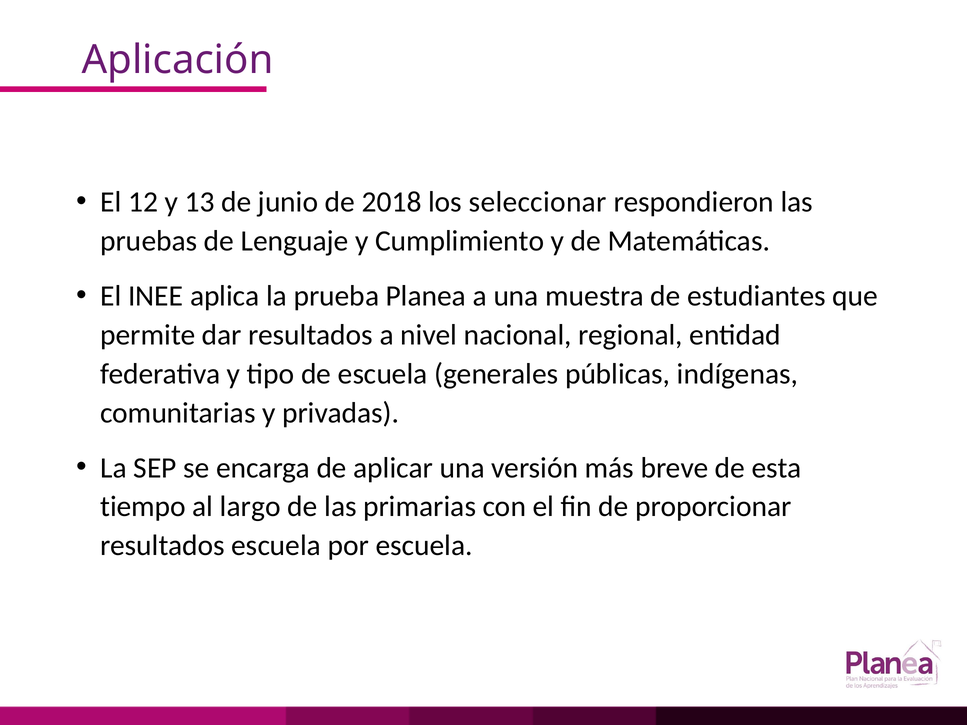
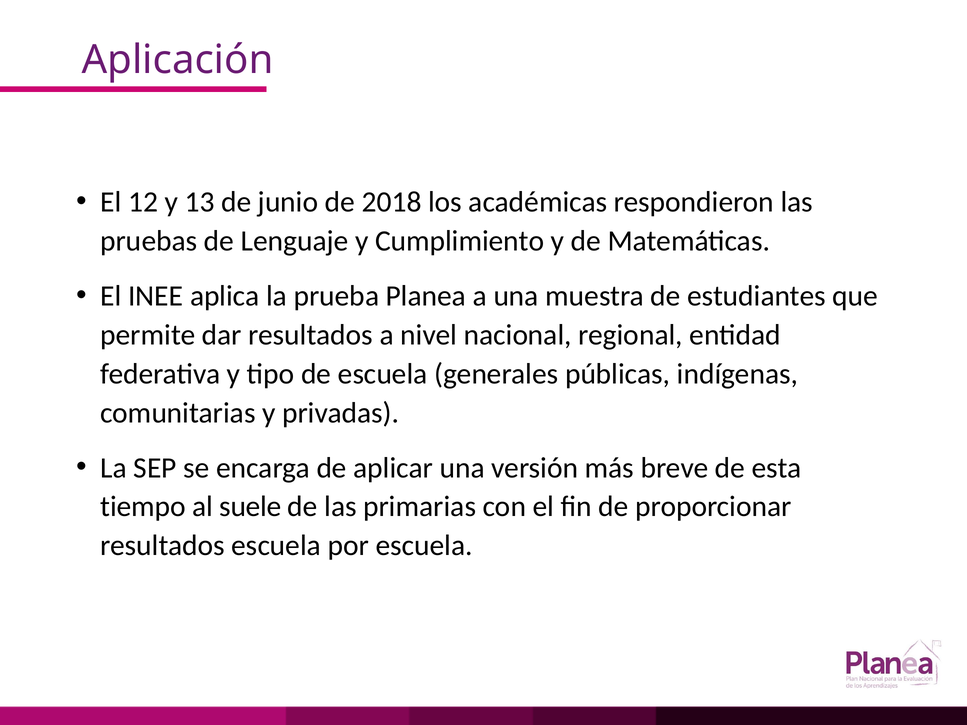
seleccionar: seleccionar -> académicas (538, 202)
largo: largo -> suele (250, 507)
